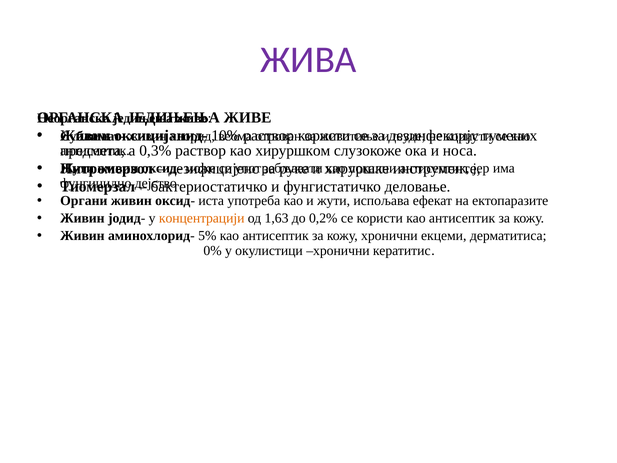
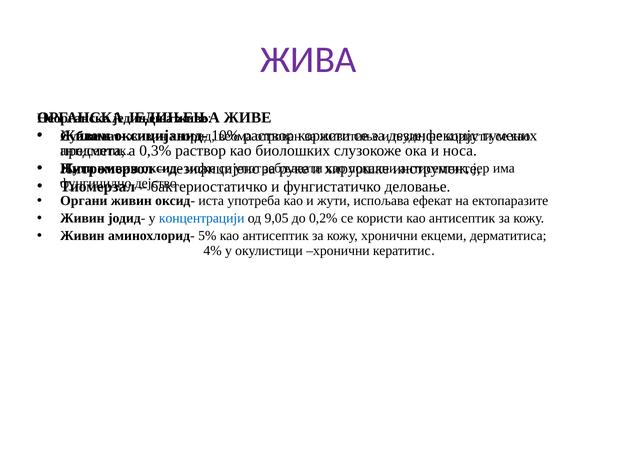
хируршком: хируршком -> биолошких (293, 151)
концентрацији colour: orange -> blue (202, 218)
1,63: 1,63 -> 9,05 (277, 218)
0%: 0% -> 4% (213, 250)
